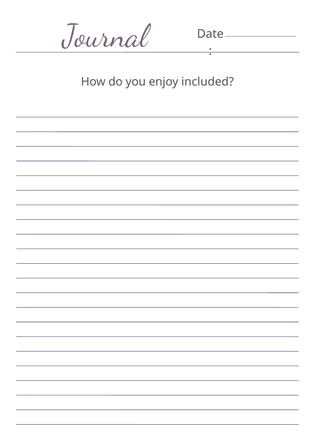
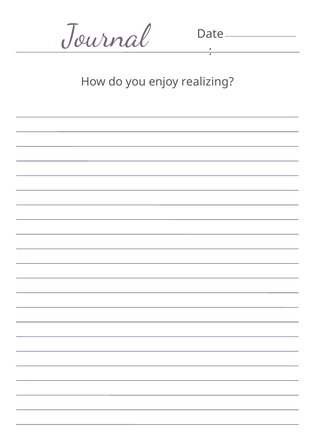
included: included -> realizing (208, 82)
